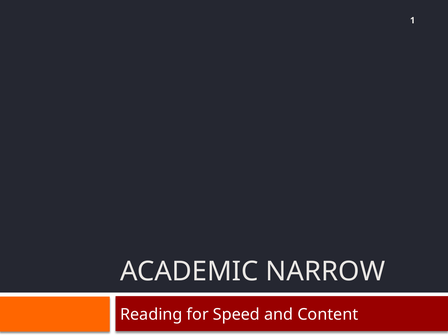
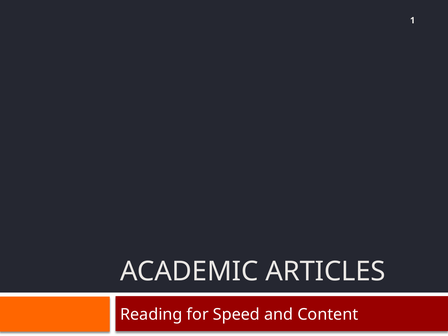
NARROW: NARROW -> ARTICLES (326, 272)
